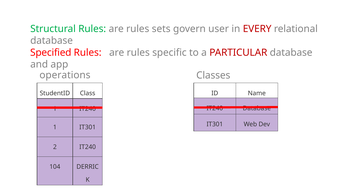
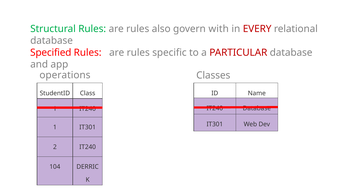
sets: sets -> also (161, 29)
user: user -> with (219, 29)
